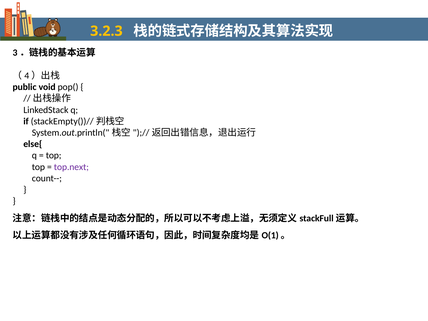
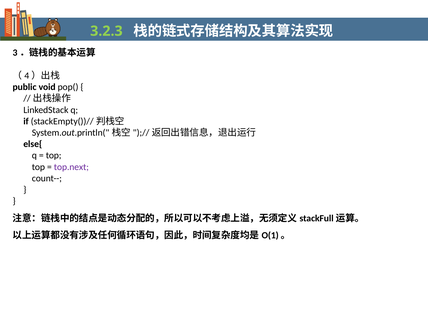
3.2.3 colour: yellow -> light green (106, 31)
